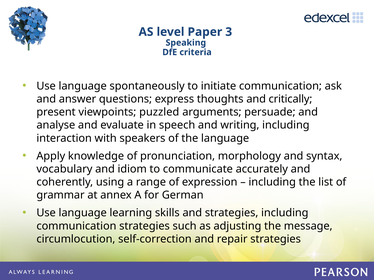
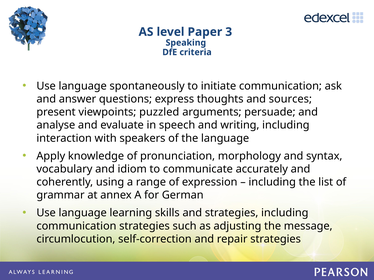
critically: critically -> sources (290, 99)
